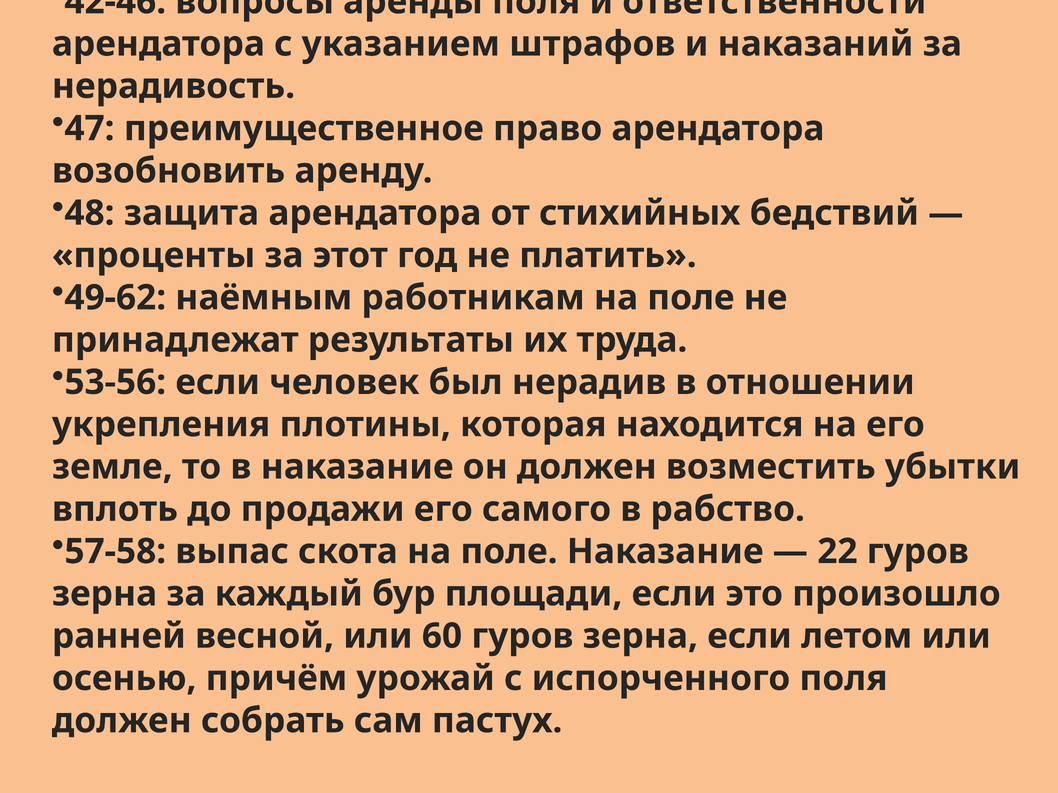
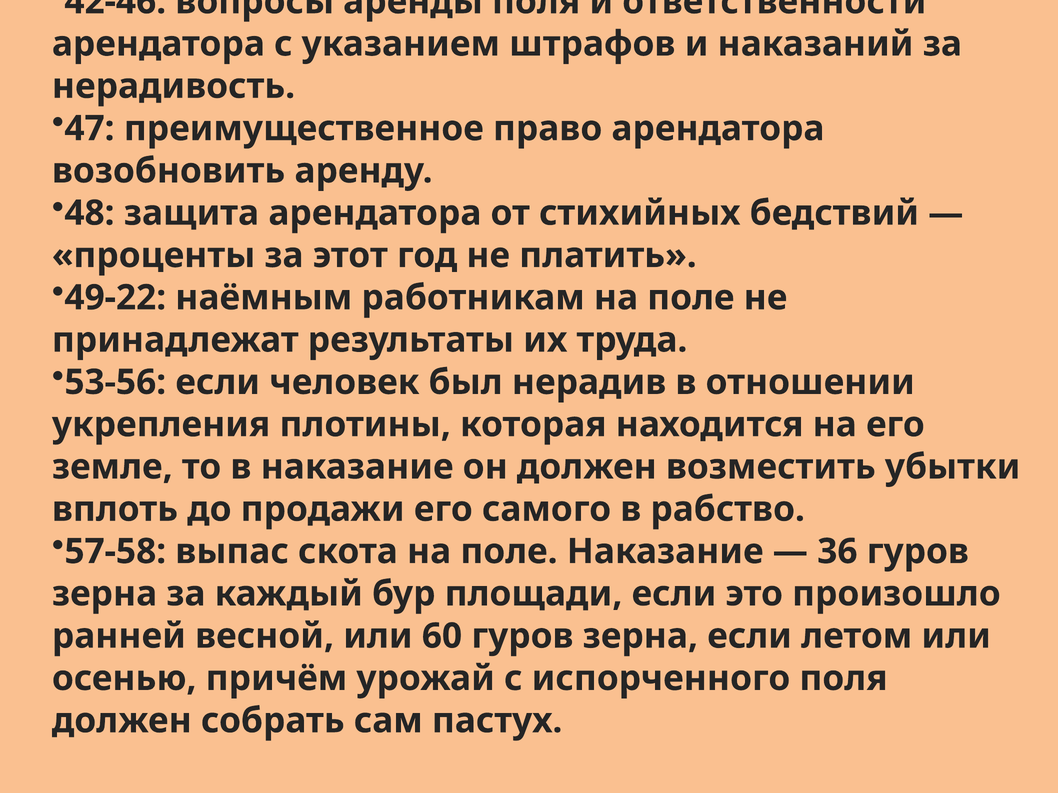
49-62: 49-62 -> 49-22 (115, 298)
22: 22 -> 36 (837, 552)
